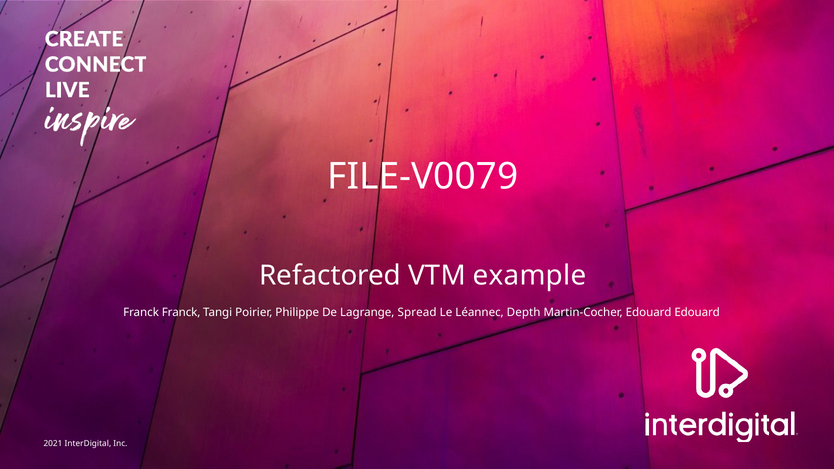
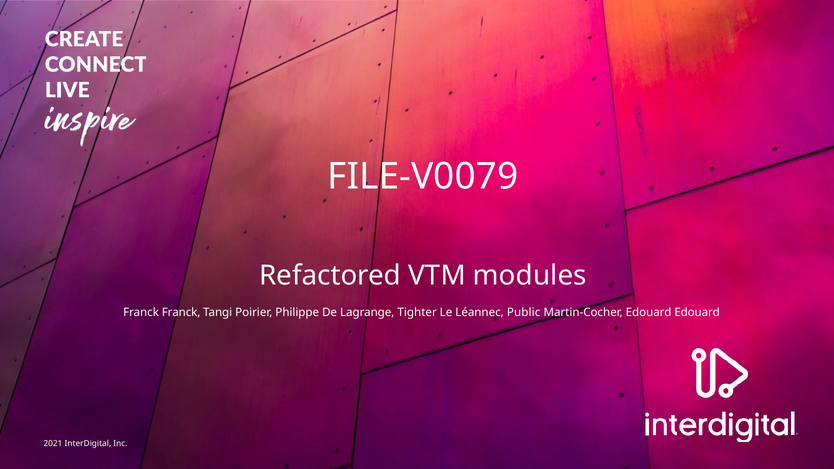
example: example -> modules (530, 276)
Spread: Spread -> Tighter (417, 312)
Depth: Depth -> Public (524, 312)
